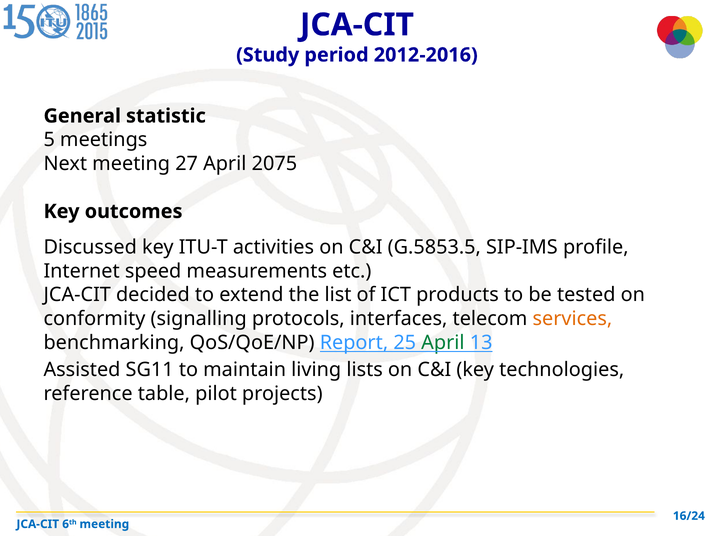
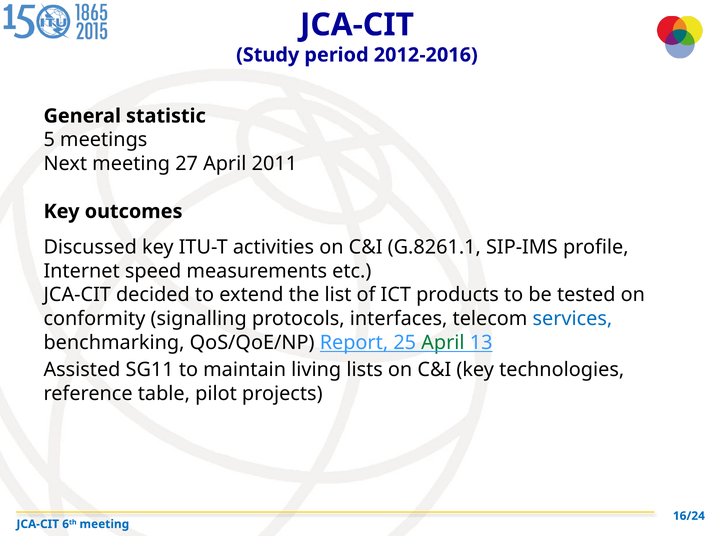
2075: 2075 -> 2011 (274, 164)
G.5853.5: G.5853.5 -> G.8261.1 (434, 247)
services colour: orange -> blue (572, 318)
